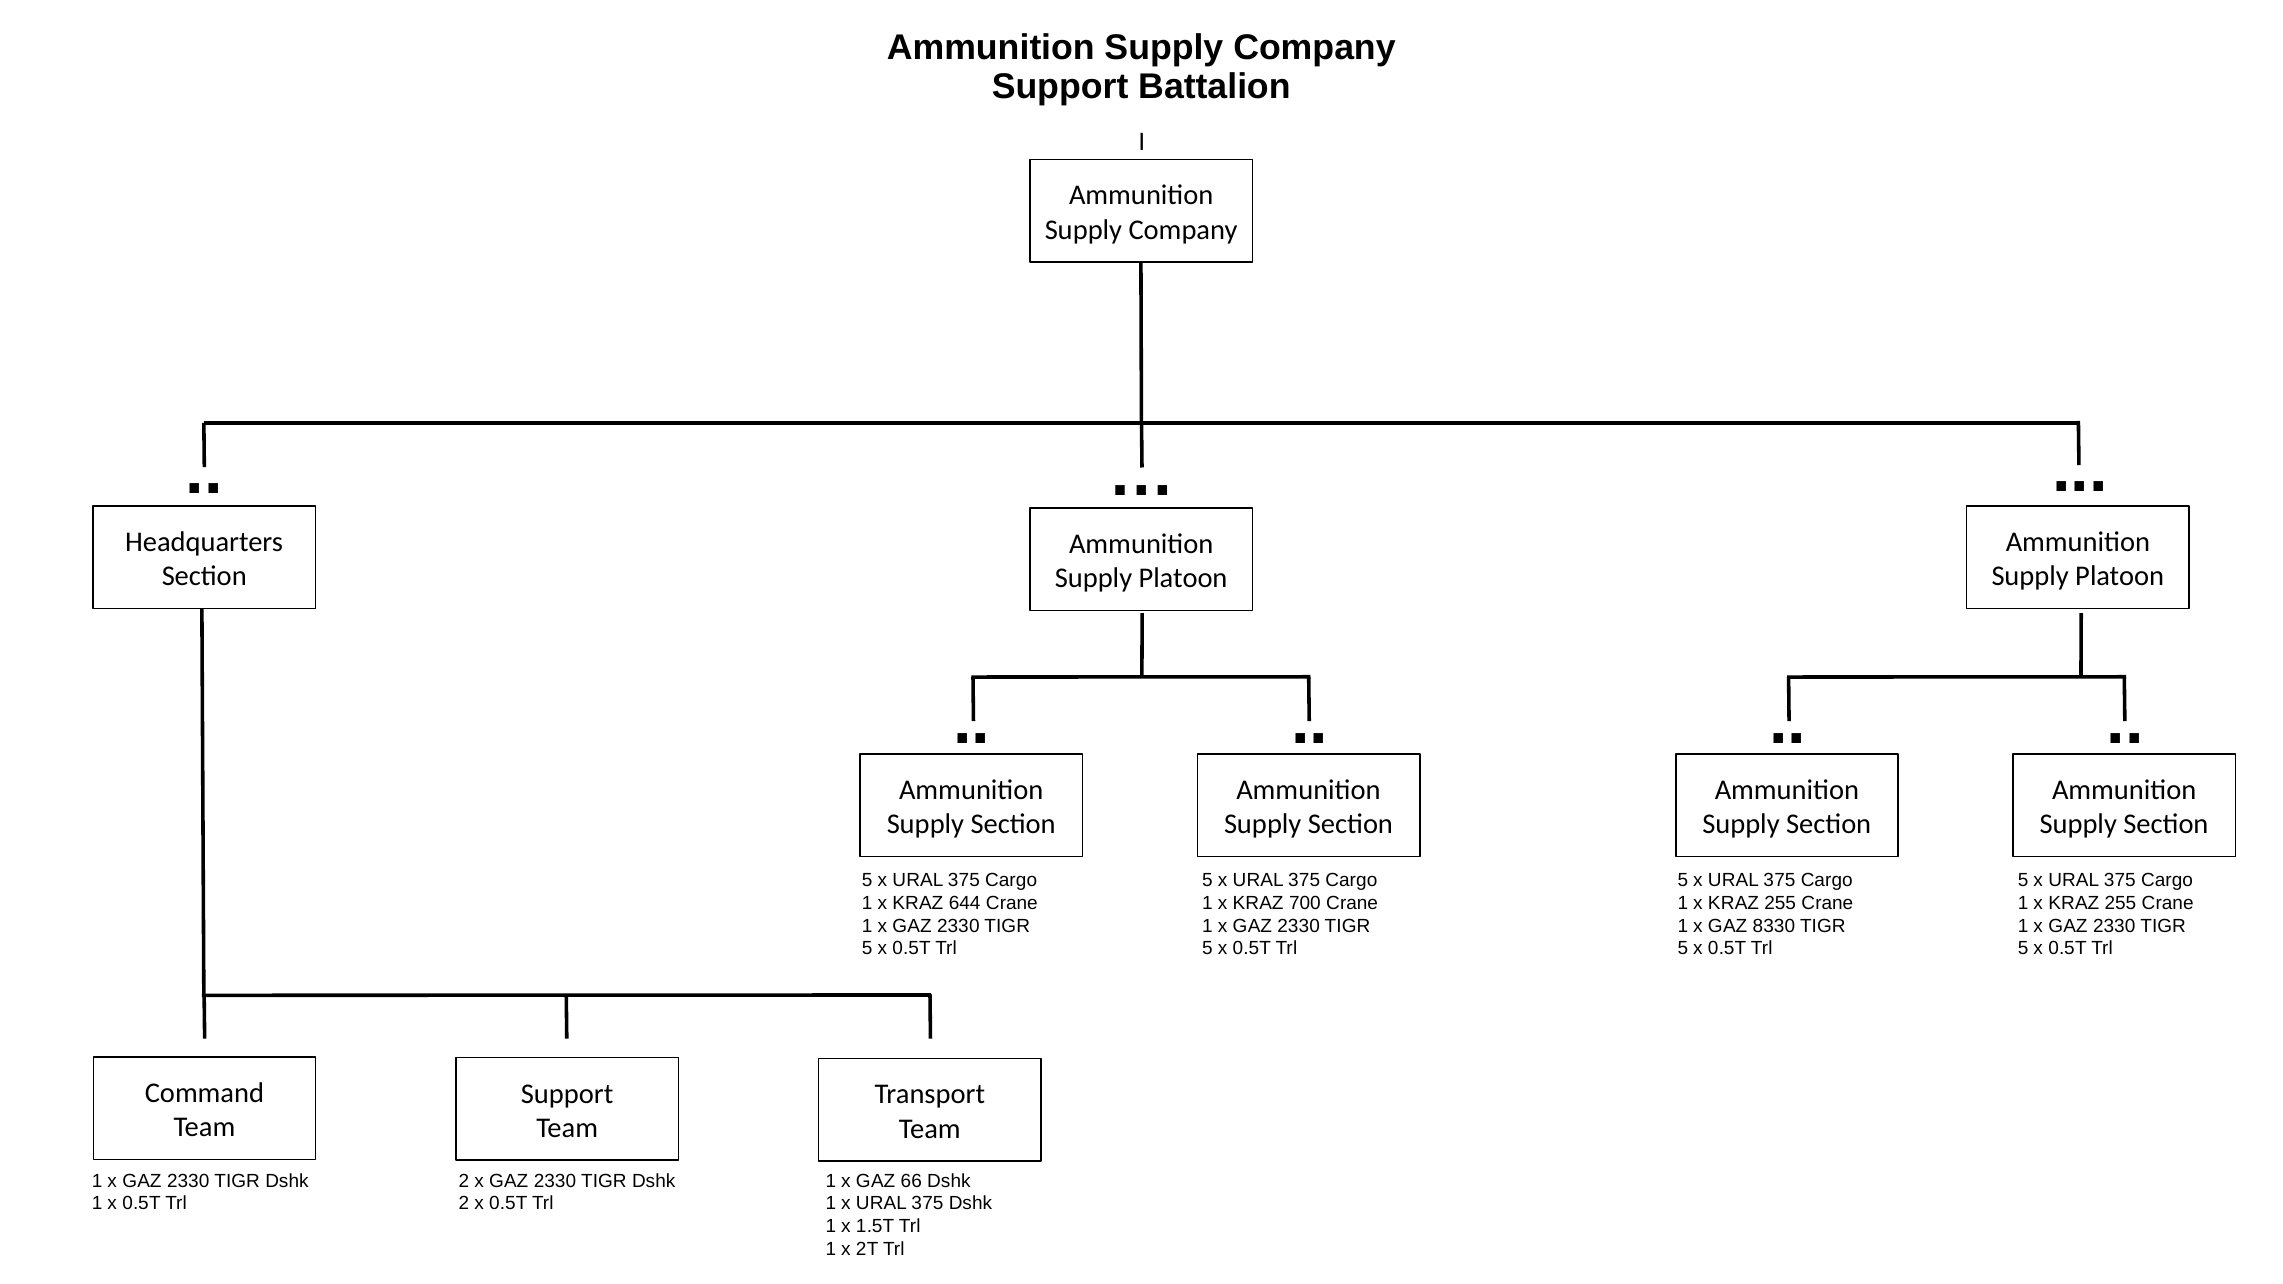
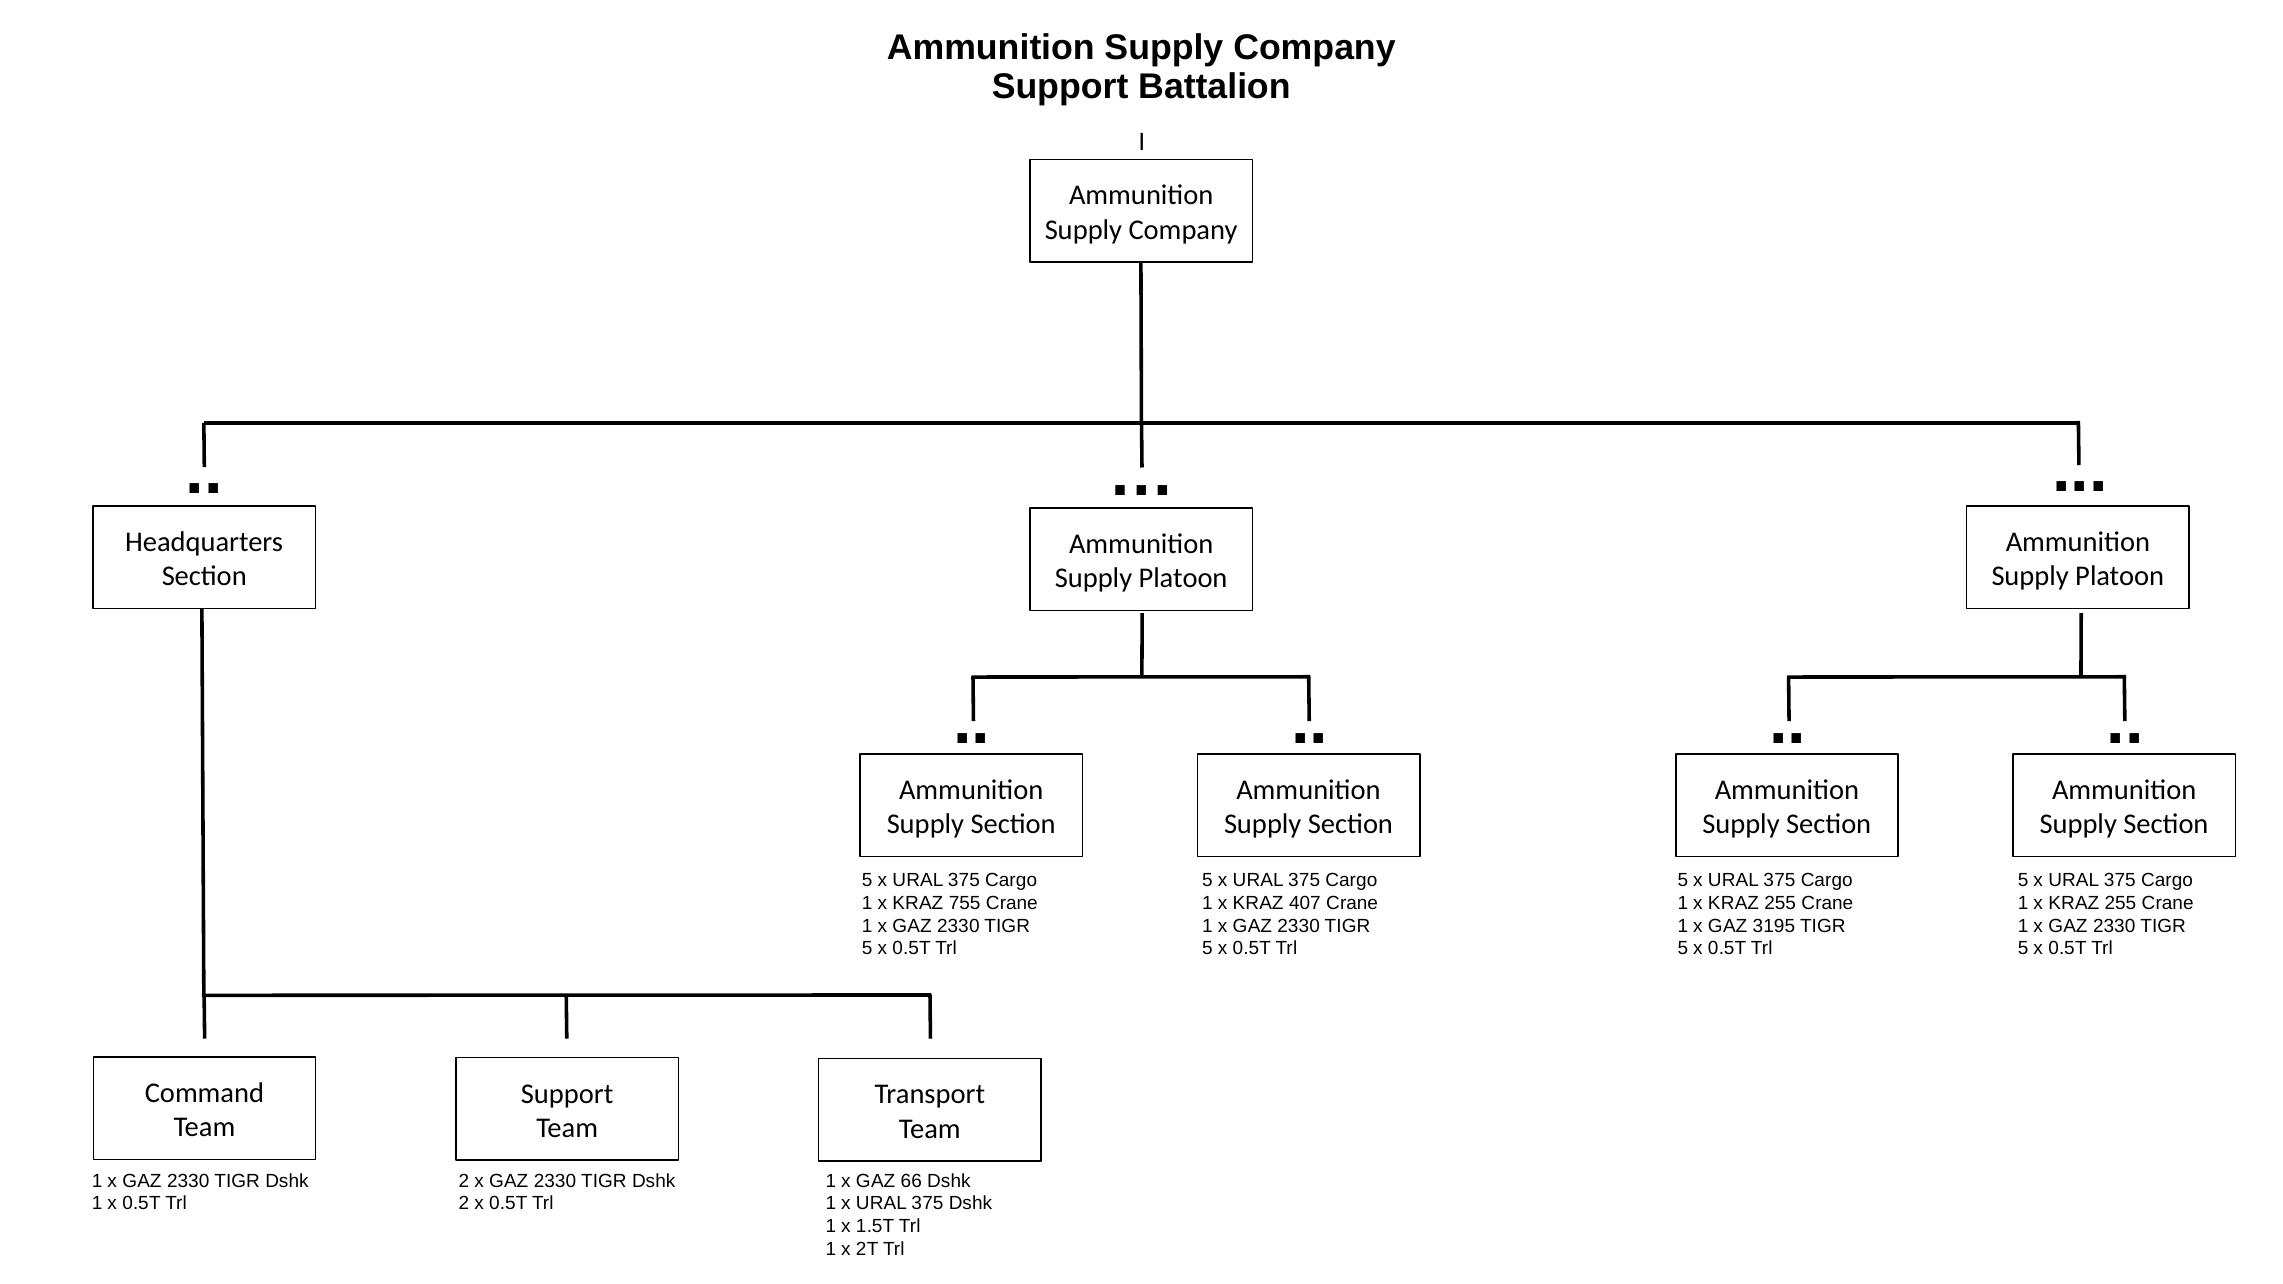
644: 644 -> 755 (965, 903)
700: 700 -> 407 (1305, 903)
8330: 8330 -> 3195 (1774, 926)
